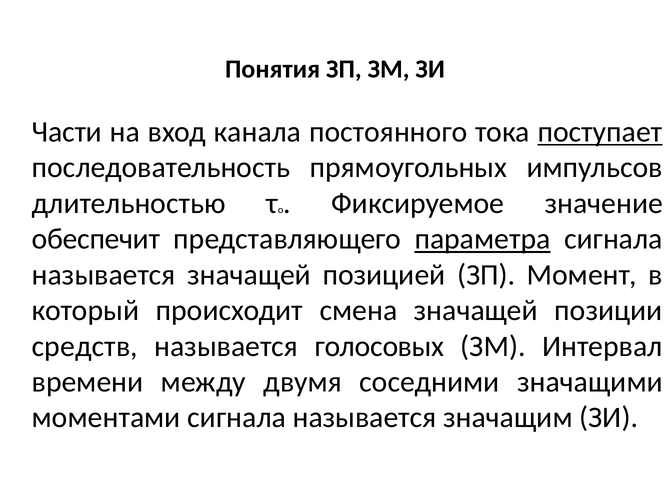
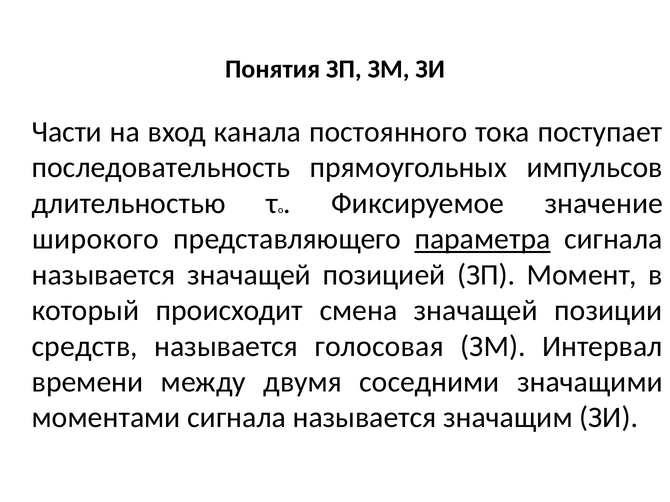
поступает underline: present -> none (600, 132)
обеспечит: обеспечит -> широкого (96, 239)
голосовых: голосовых -> голосовая (379, 347)
